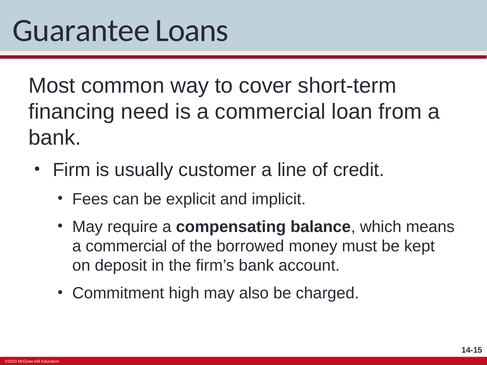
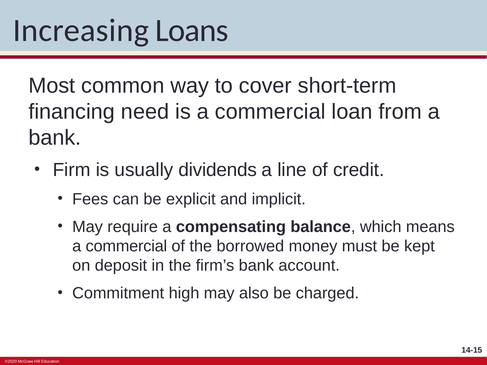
Guarantee: Guarantee -> Increasing (81, 31)
customer: customer -> dividends (218, 170)
